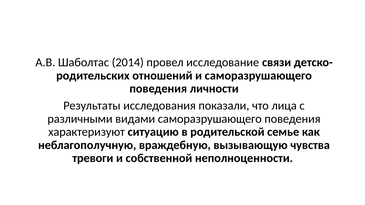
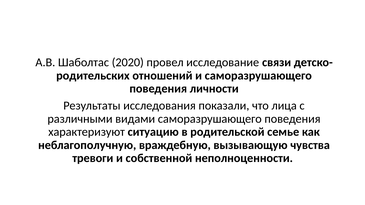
2014: 2014 -> 2020 (128, 63)
